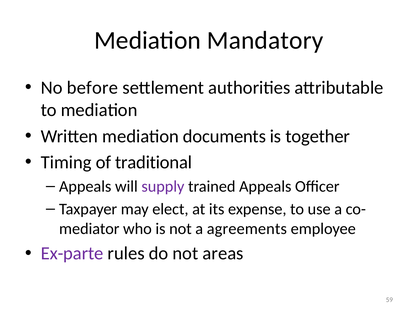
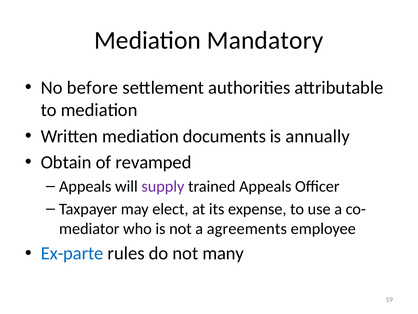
together: together -> annually (318, 136)
Timing: Timing -> Obtain (66, 162)
traditional: traditional -> revamped (154, 162)
Ex-parte colour: purple -> blue (72, 253)
areas: areas -> many (223, 253)
